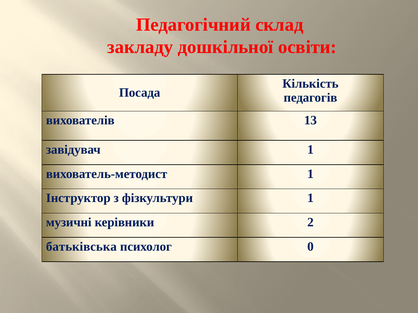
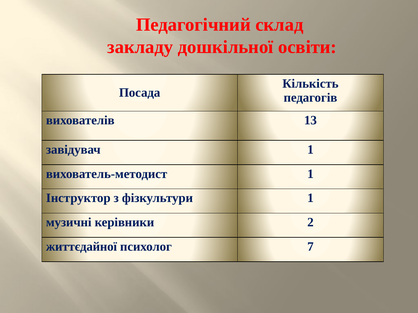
батьківська: батьківська -> життєдайної (81, 247)
0: 0 -> 7 (311, 247)
